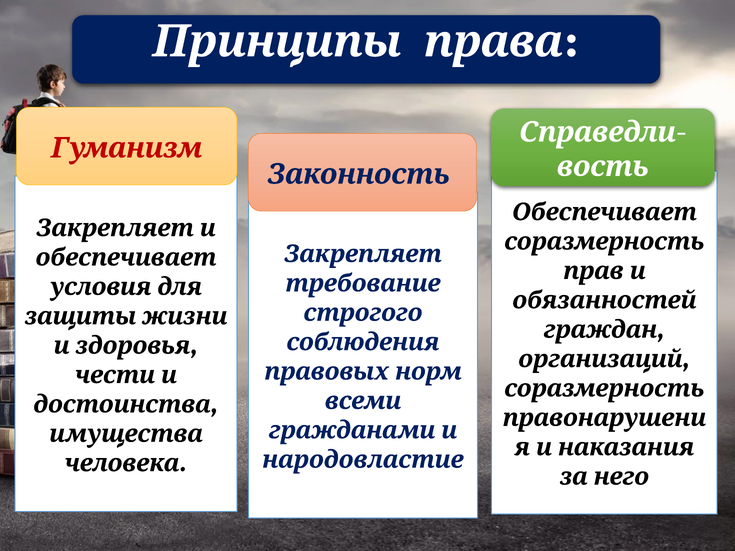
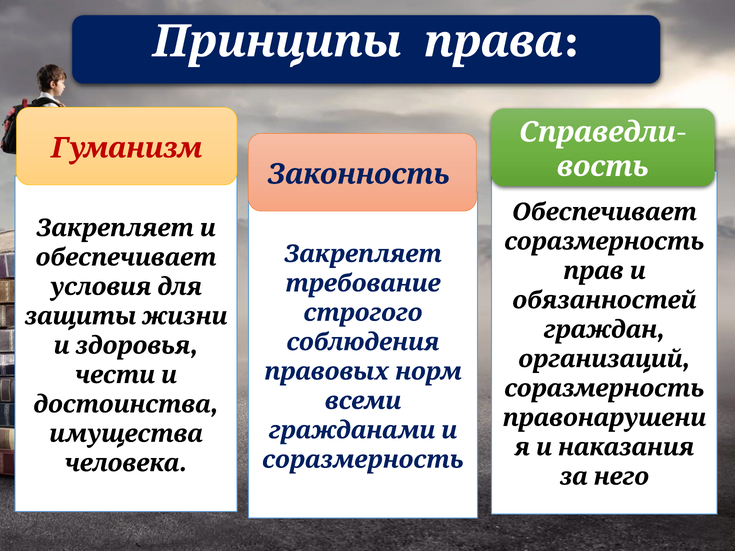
народовластие: народовластие -> соразмерность (363, 460)
